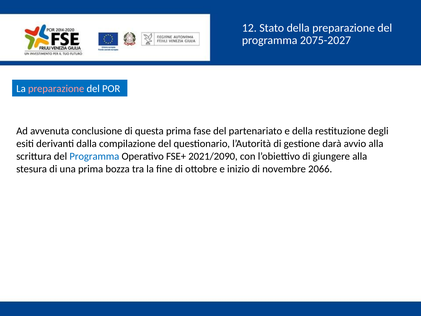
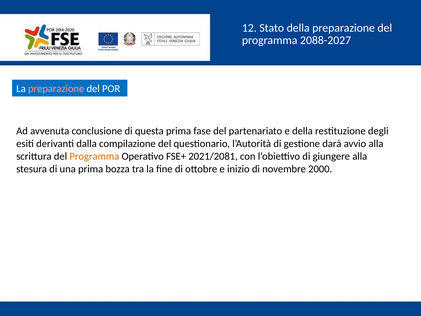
2075-2027: 2075-2027 -> 2088-2027 (326, 40)
Programma colour: blue -> orange (94, 156)
2021/2090: 2021/2090 -> 2021/2081 (213, 156)
2066: 2066 -> 2000 (320, 169)
